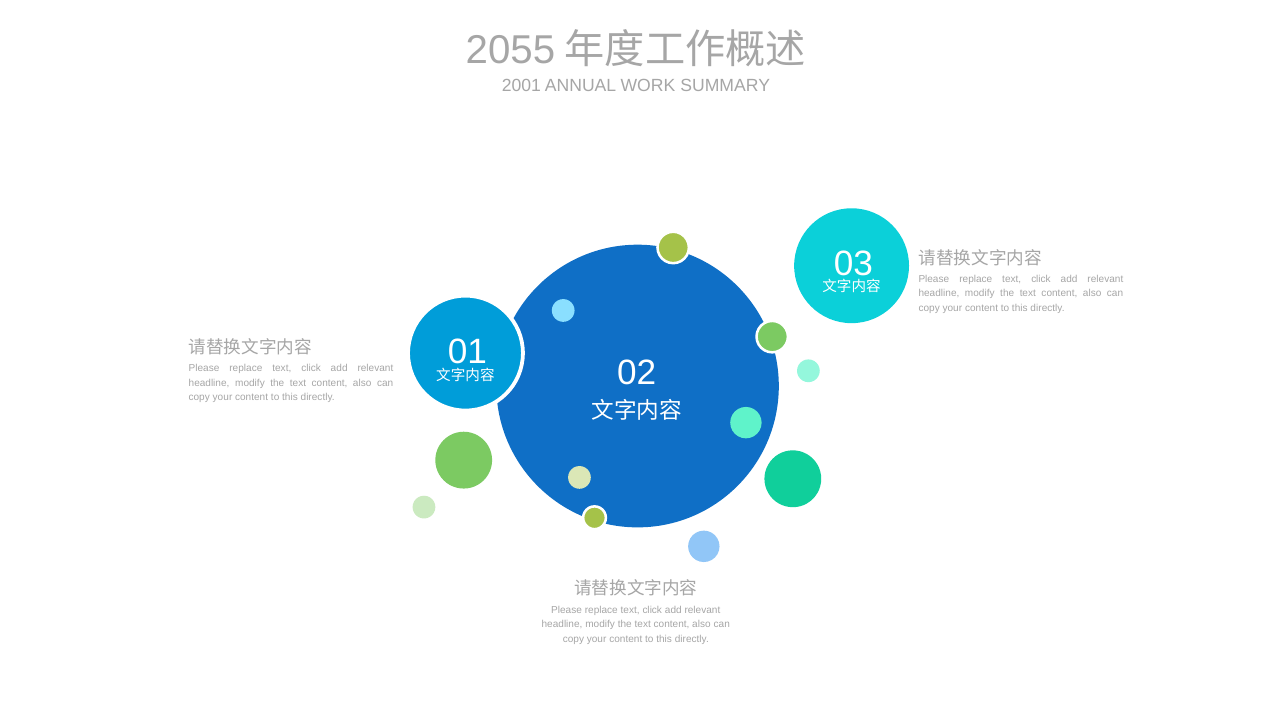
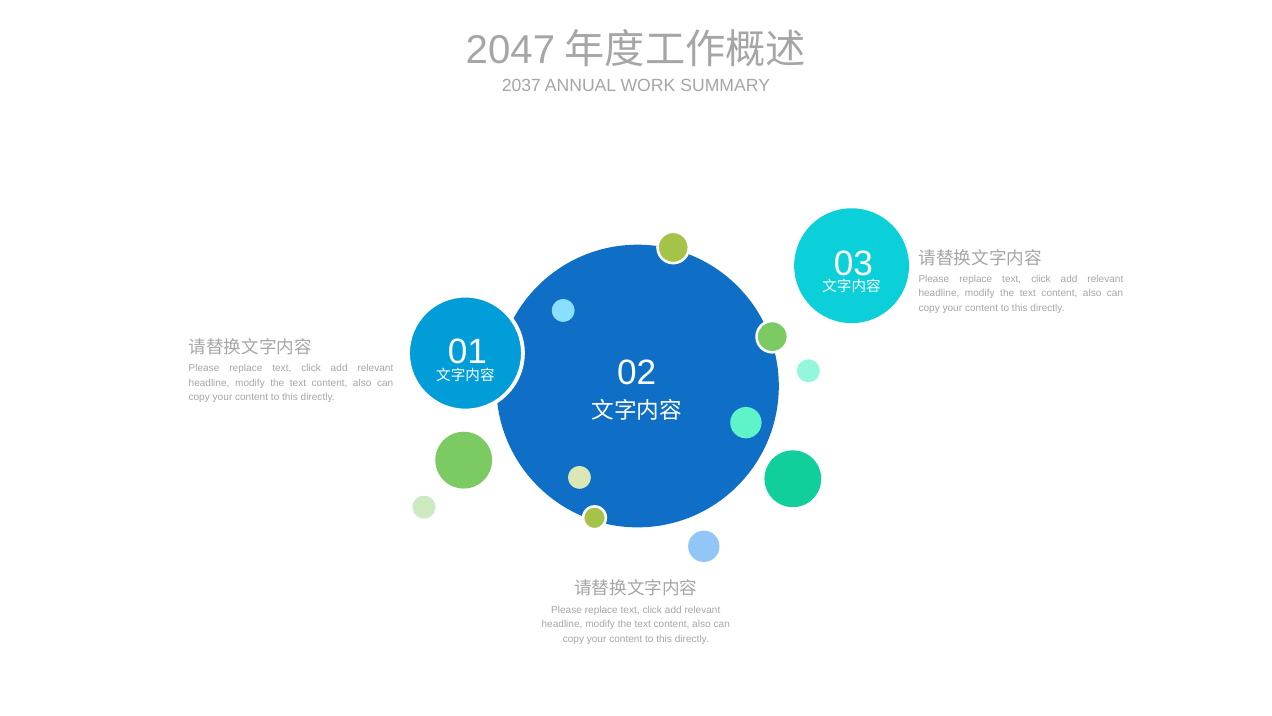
2055: 2055 -> 2047 (510, 50)
2001: 2001 -> 2037 (521, 85)
